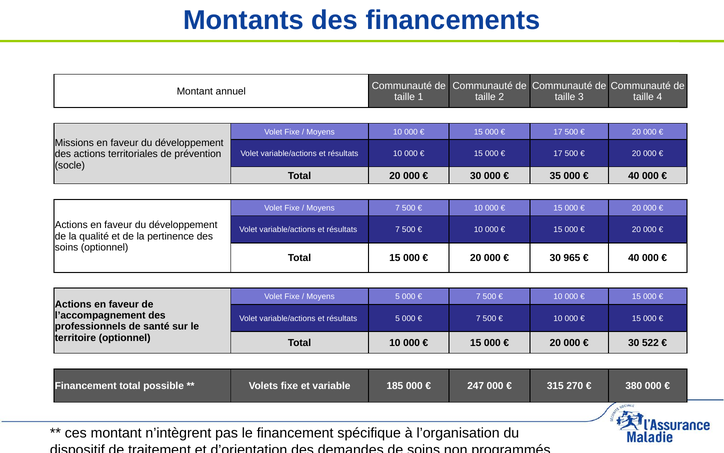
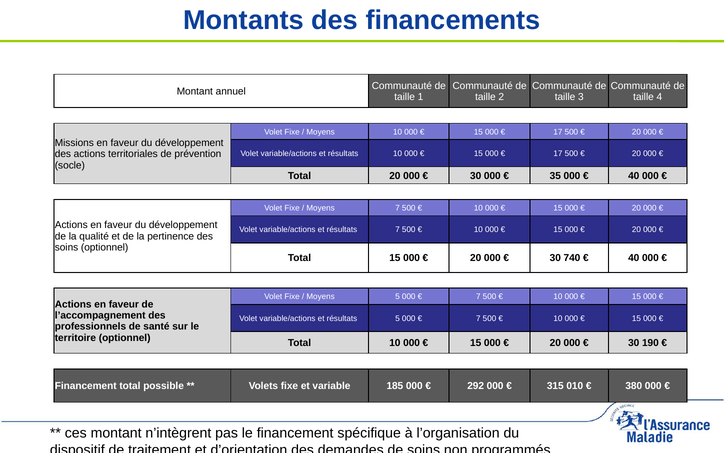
965: 965 -> 740 (572, 258)
522: 522 -> 190 (650, 343)
247: 247 -> 292 (476, 386)
270: 270 -> 010 (575, 386)
